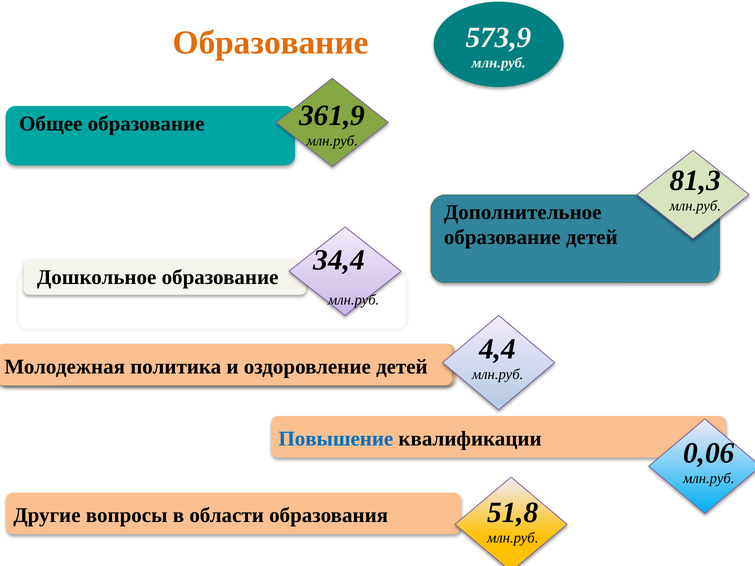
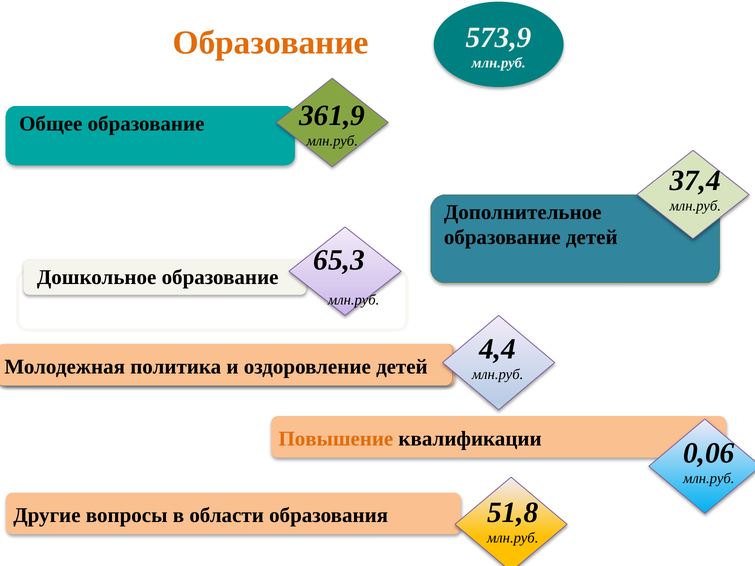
81,3: 81,3 -> 37,4 (695, 181)
34,4: 34,4 -> 65,3 (339, 260)
Повышение colour: blue -> orange (336, 439)
